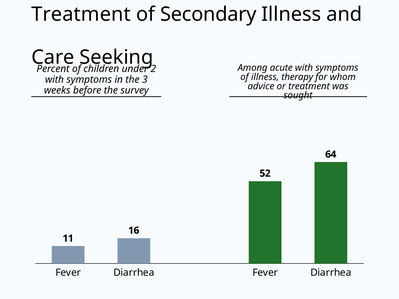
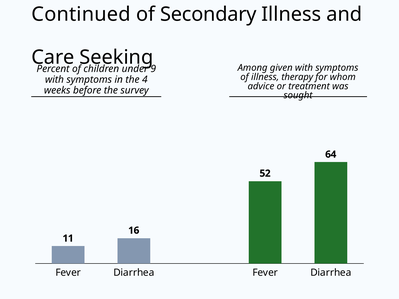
Treatment: Treatment -> Continued (81, 14)
acute: acute -> given (281, 68)
2: 2 -> 9 (153, 69)
3: 3 -> 4 (145, 80)
